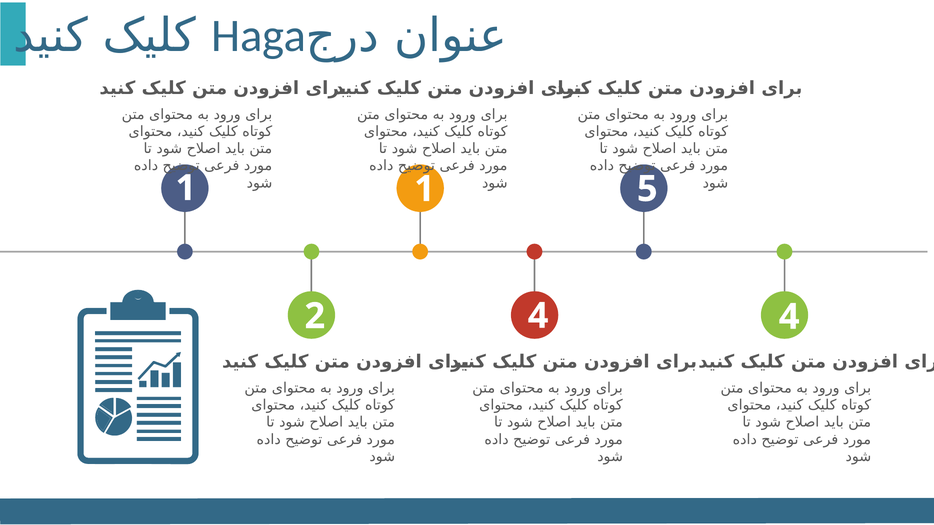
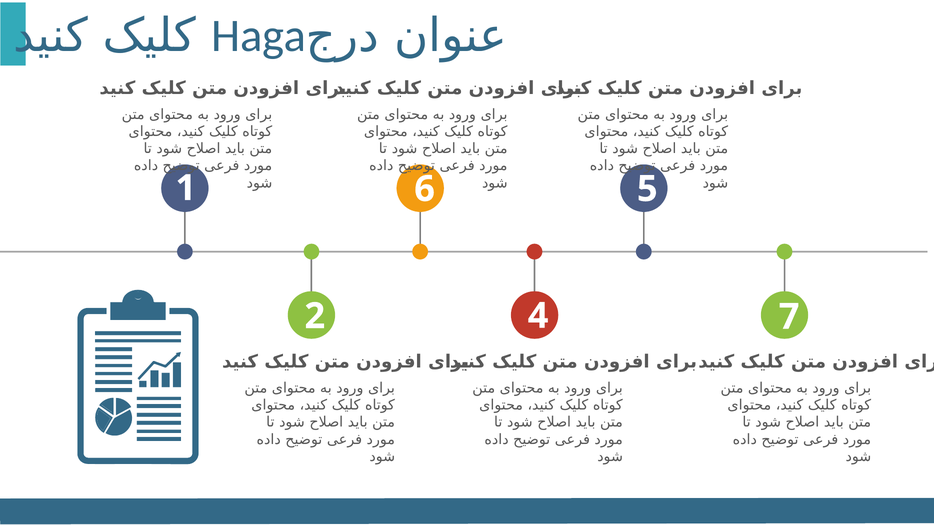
1 1: 1 -> 6 (425, 189)
4 4: 4 -> 7 (789, 317)
